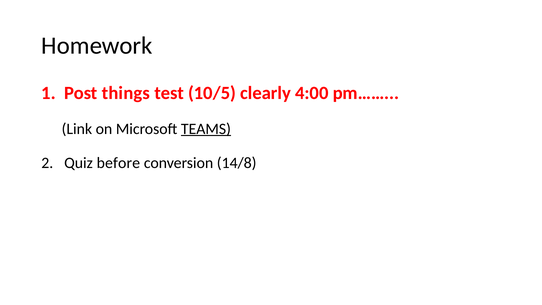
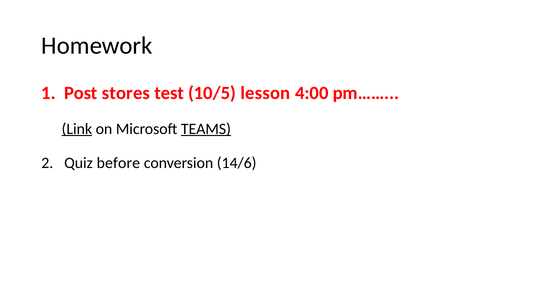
things: things -> stores (126, 93)
clearly: clearly -> lesson (265, 93)
Link underline: none -> present (77, 129)
14/8: 14/8 -> 14/6 (237, 163)
